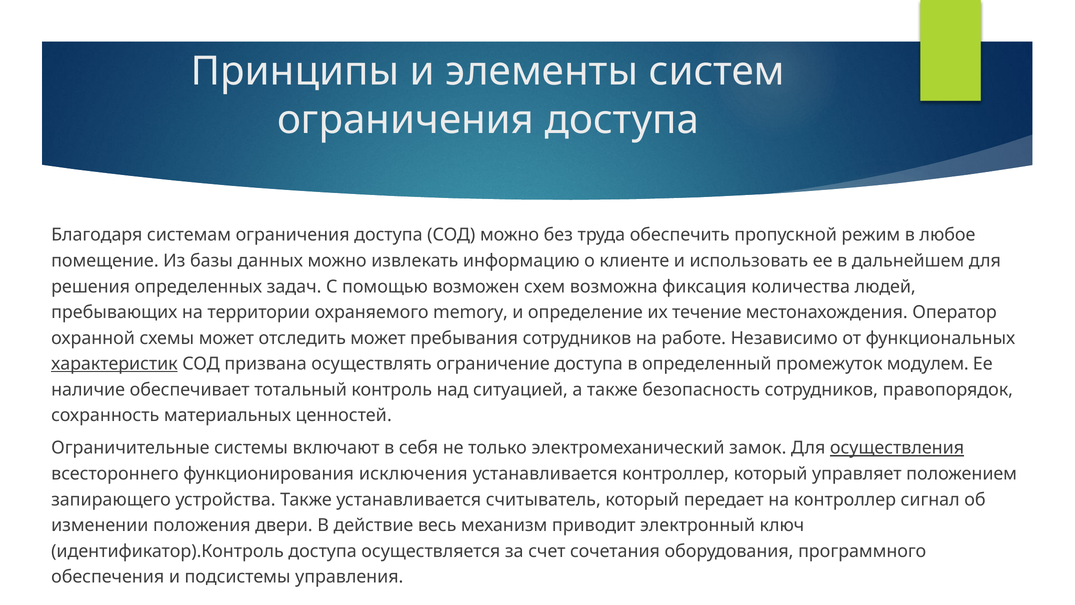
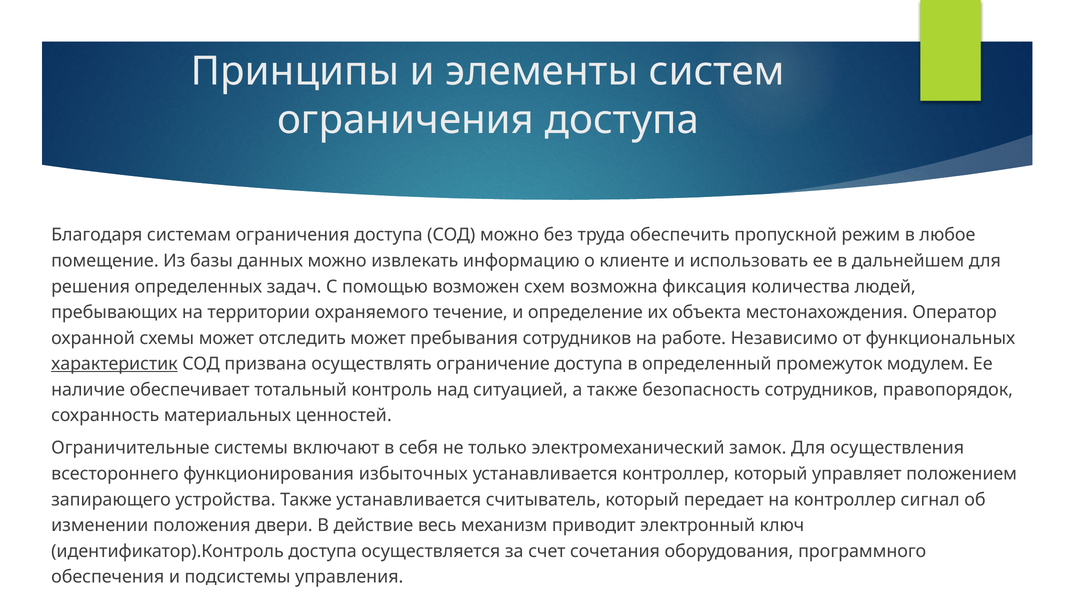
memory: memory -> течение (470, 312)
течение: течение -> объекта (707, 312)
осуществления underline: present -> none (897, 448)
исключения: исключения -> избыточных (413, 474)
